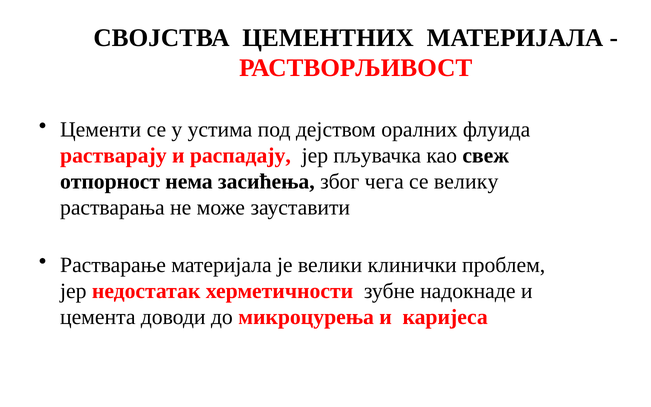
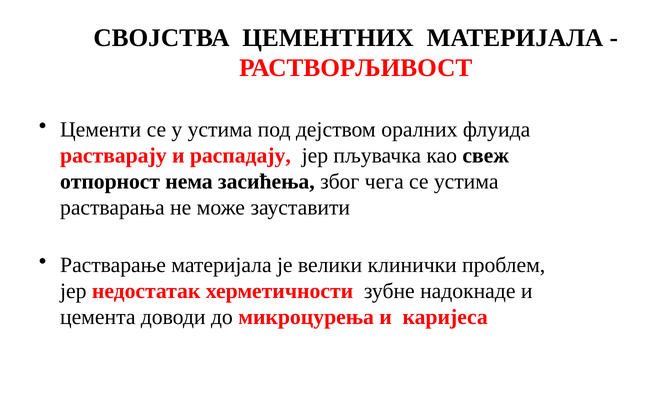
се велику: велику -> устима (466, 182)
